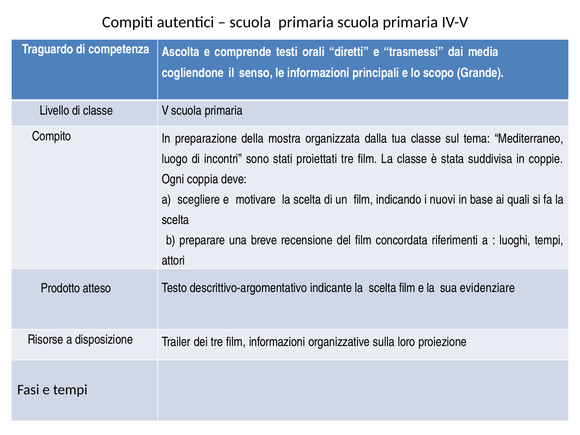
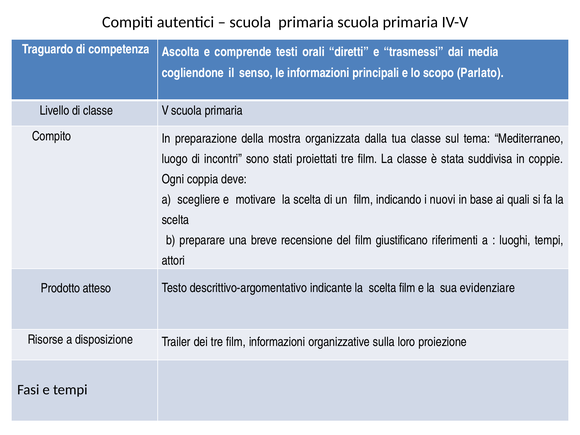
Grande: Grande -> Parlato (480, 73)
concordata: concordata -> giustificano (402, 240)
